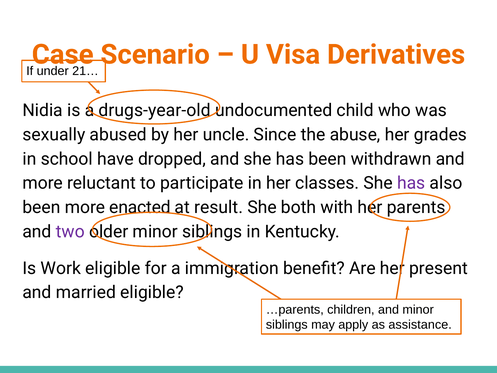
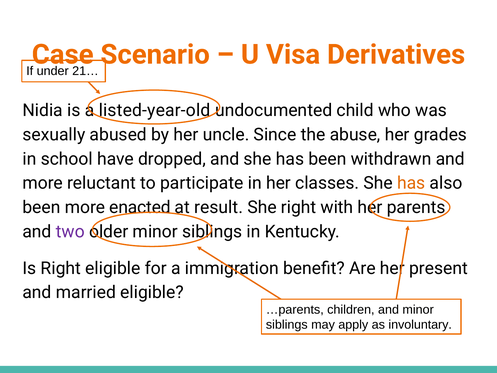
drugs-year-old: drugs-year-old -> listed-year-old (155, 110)
has colour: purple -> orange (411, 183)
She both: both -> right (299, 207)
Is Work: Work -> Right (61, 268)
assistance: assistance -> involuntary (420, 325)
